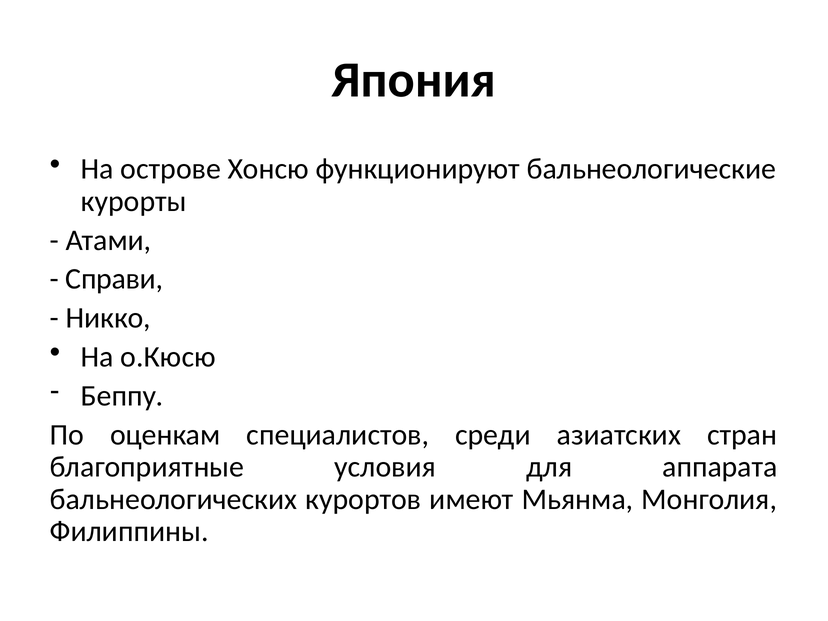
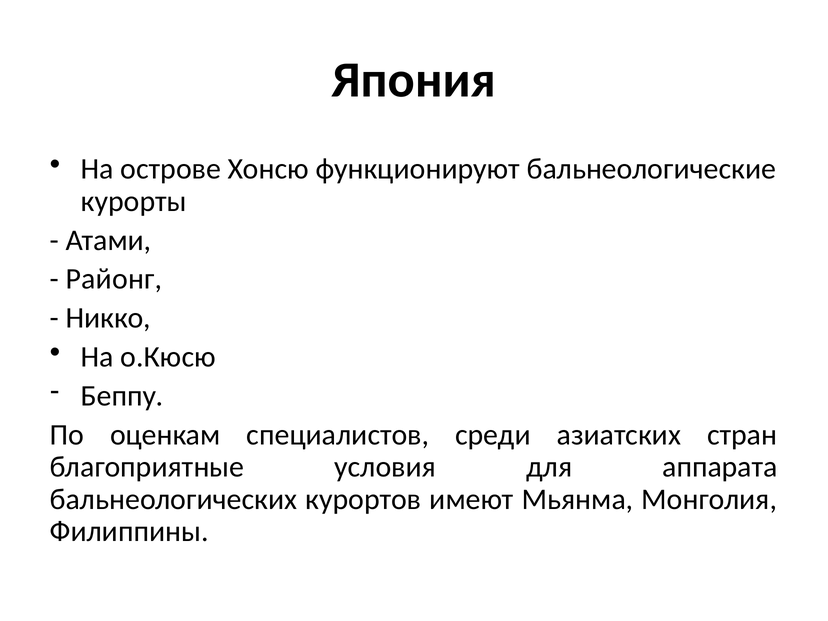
Справи: Справи -> Районг (114, 279)
